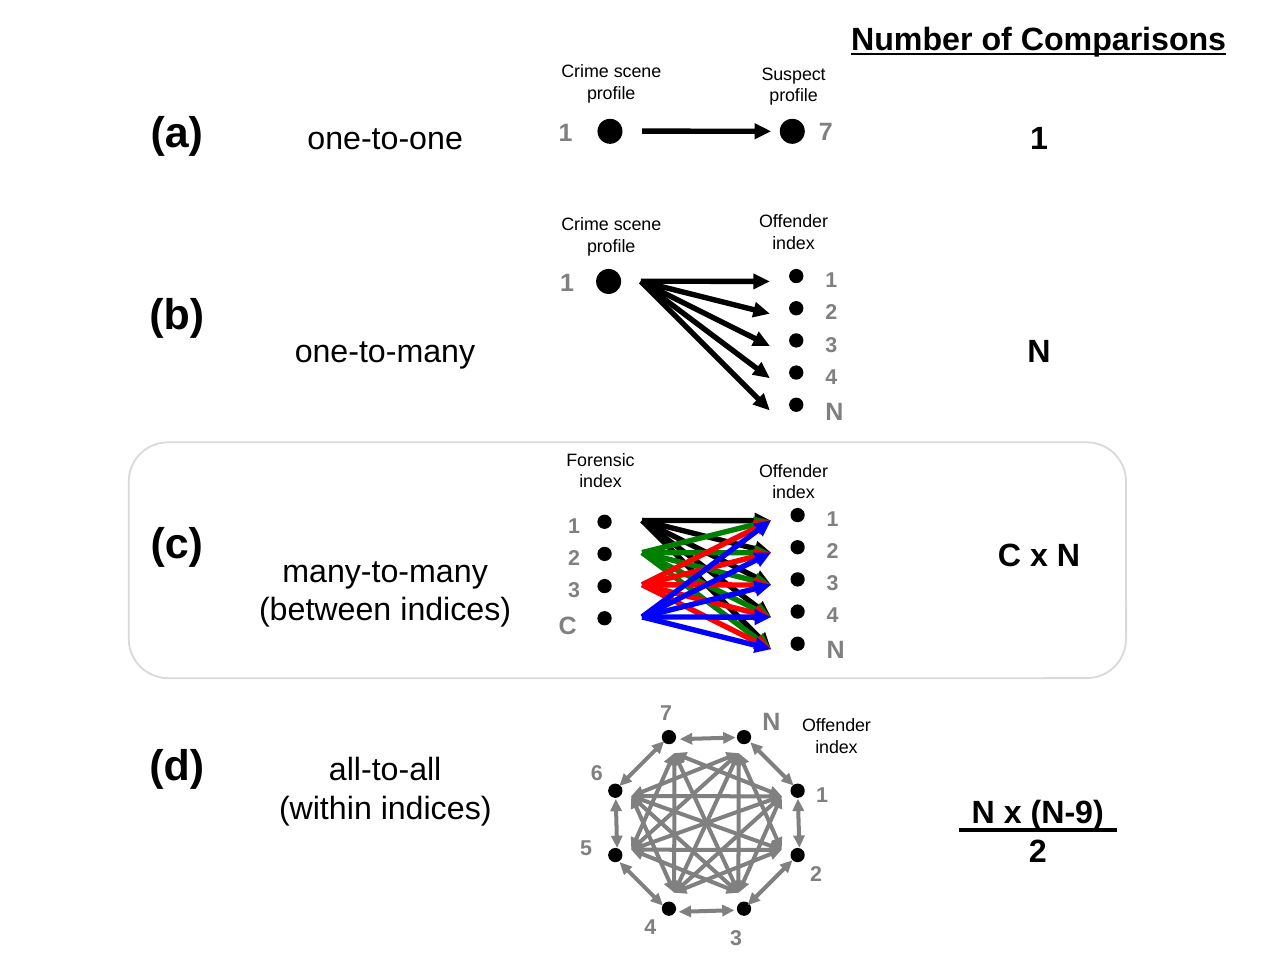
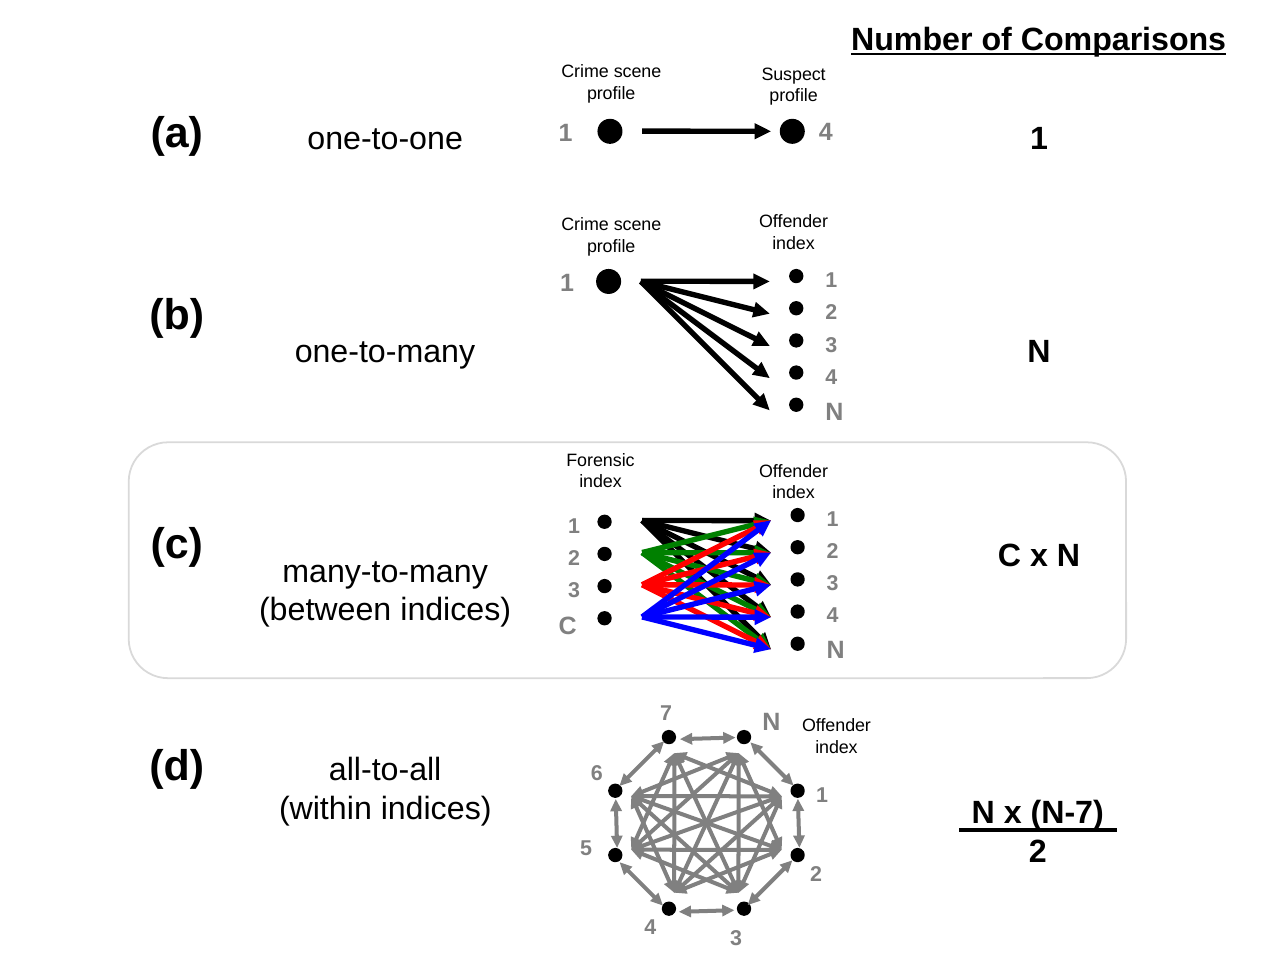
1 7: 7 -> 4 (826, 133)
N-9: N-9 -> N-7 (1067, 813)
